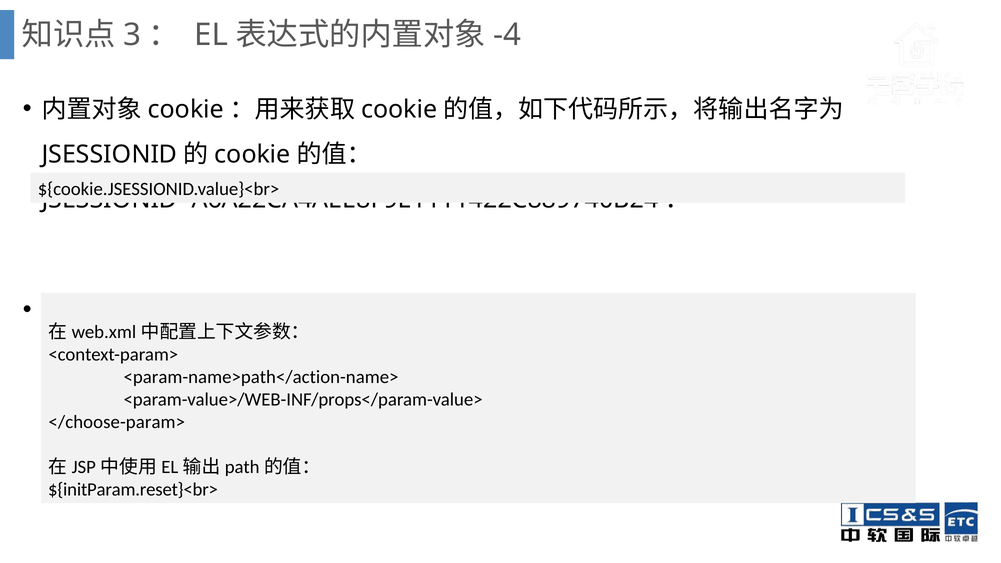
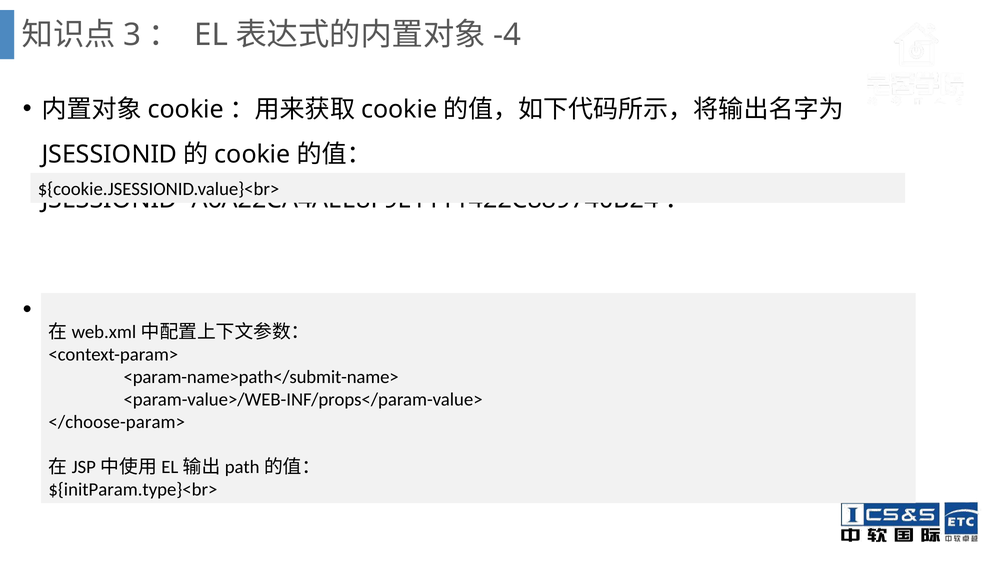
<param-name>path</action-name>: <param-name>path</action-name> -> <param-name>path</submit-name> (261, 377)
${initParam.reset}<br>: ${initParam.reset}<br> -> ${initParam.type}<br> (133, 490)
